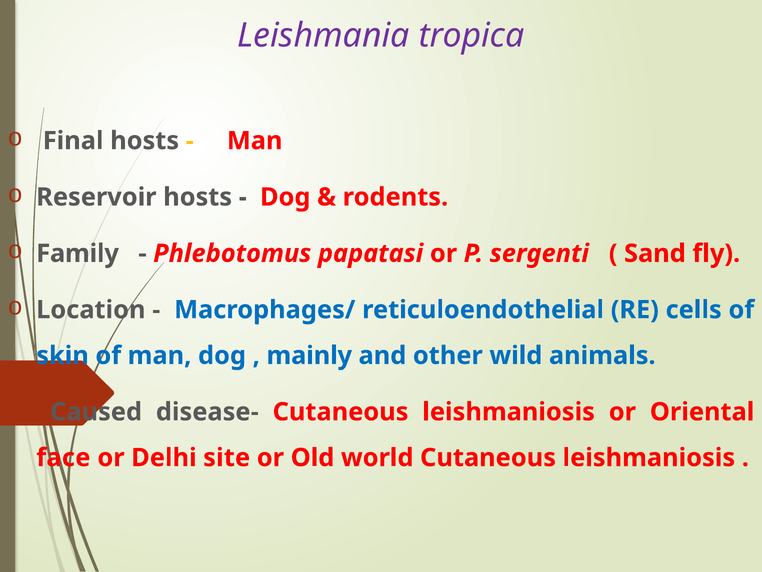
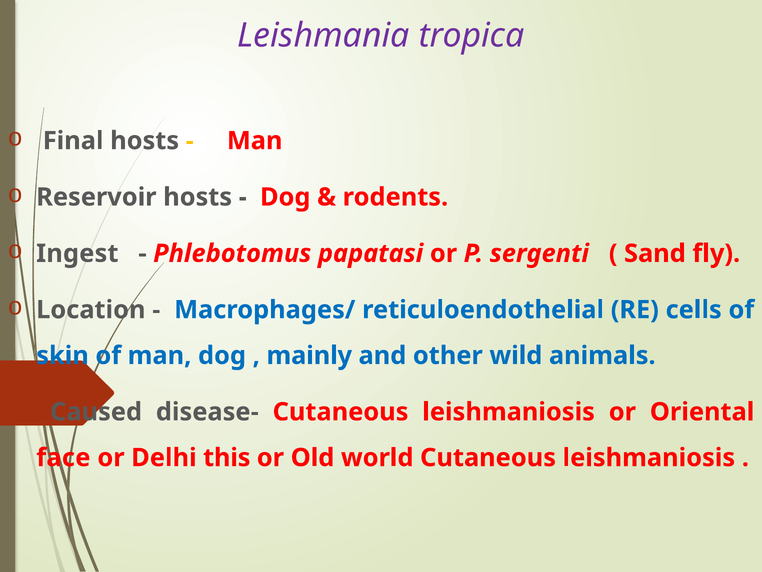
Family: Family -> Ingest (77, 253)
site: site -> this (227, 457)
